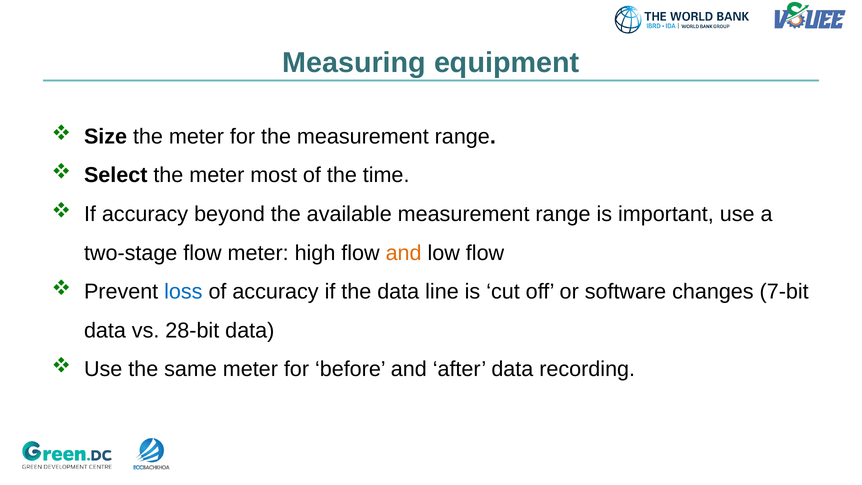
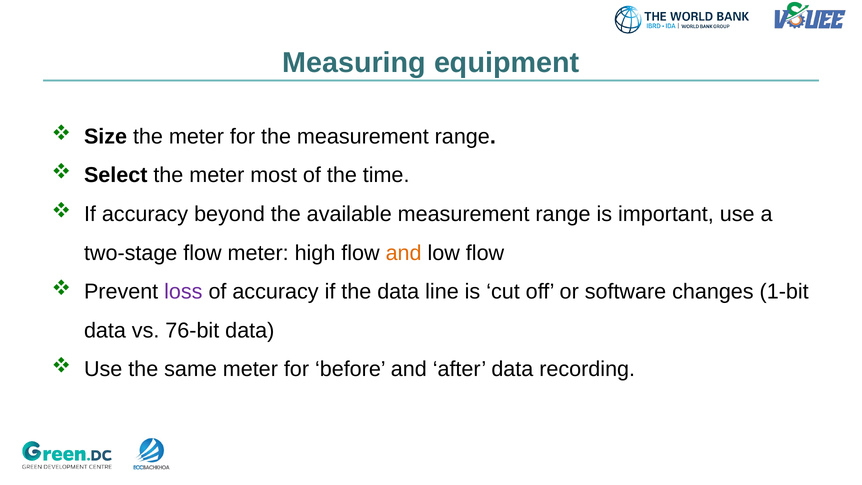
loss colour: blue -> purple (183, 292)
7-bit: 7-bit -> 1-bit (784, 292)
28-bit: 28-bit -> 76-bit (192, 330)
